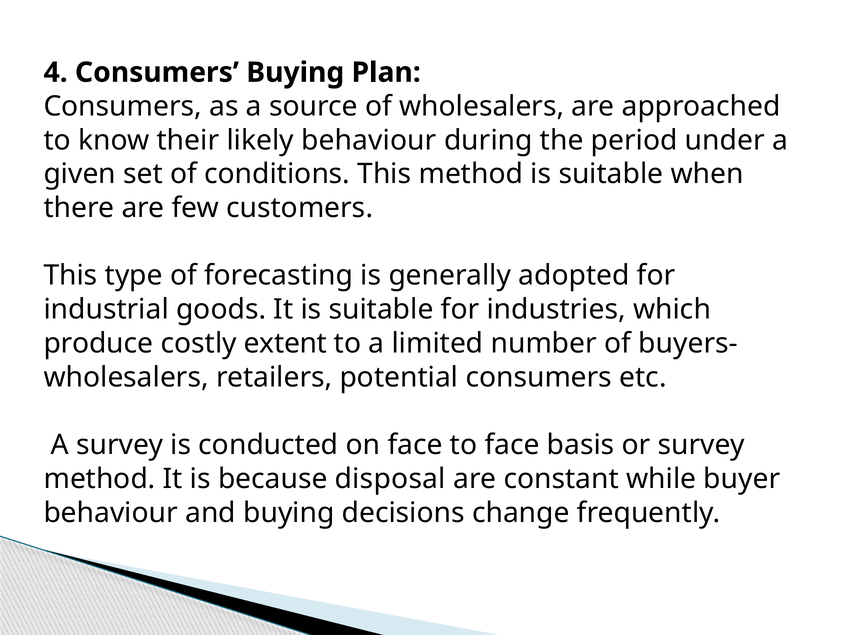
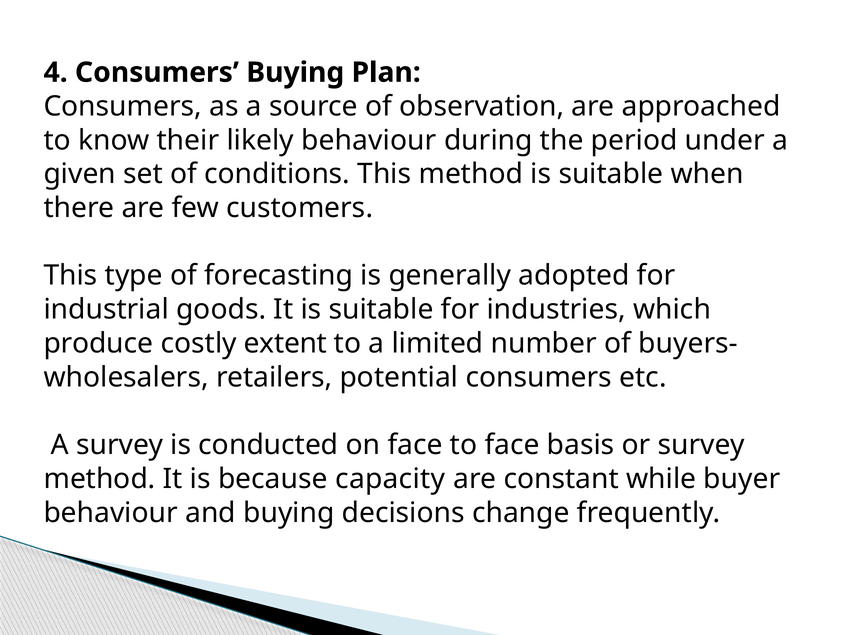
of wholesalers: wholesalers -> observation (482, 106)
disposal: disposal -> capacity (390, 479)
